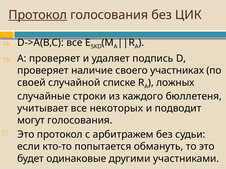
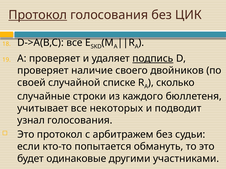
подпись underline: none -> present (153, 59)
участниках: участниках -> двойников (177, 71)
ложных: ложных -> сколько (175, 83)
могут: могут -> узнал (31, 121)
